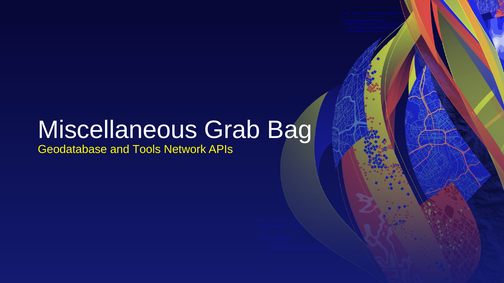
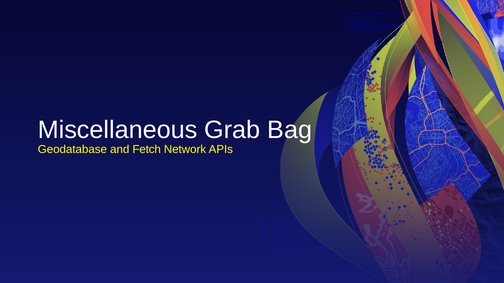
Tools: Tools -> Fetch (147, 150)
